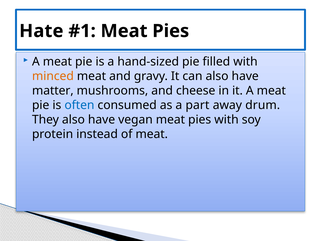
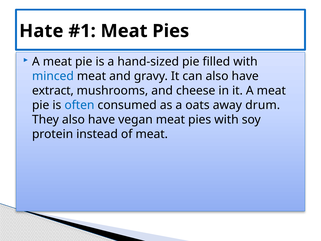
minced colour: orange -> blue (53, 76)
matter: matter -> extract (53, 91)
part: part -> oats (197, 105)
